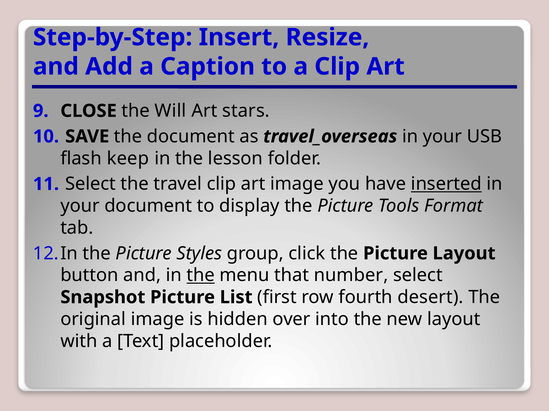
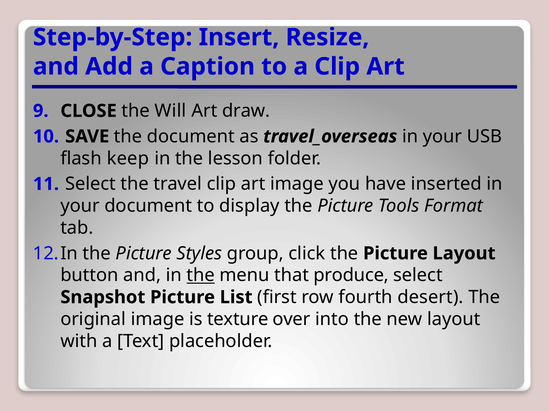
stars: stars -> draw (246, 111)
inserted underline: present -> none (446, 184)
number: number -> produce (351, 276)
hidden: hidden -> texture (238, 320)
